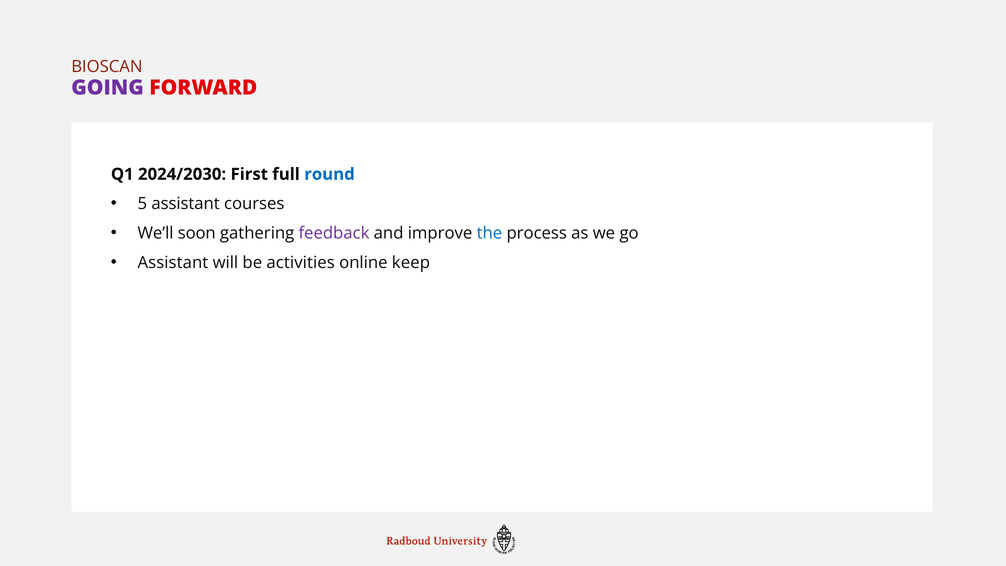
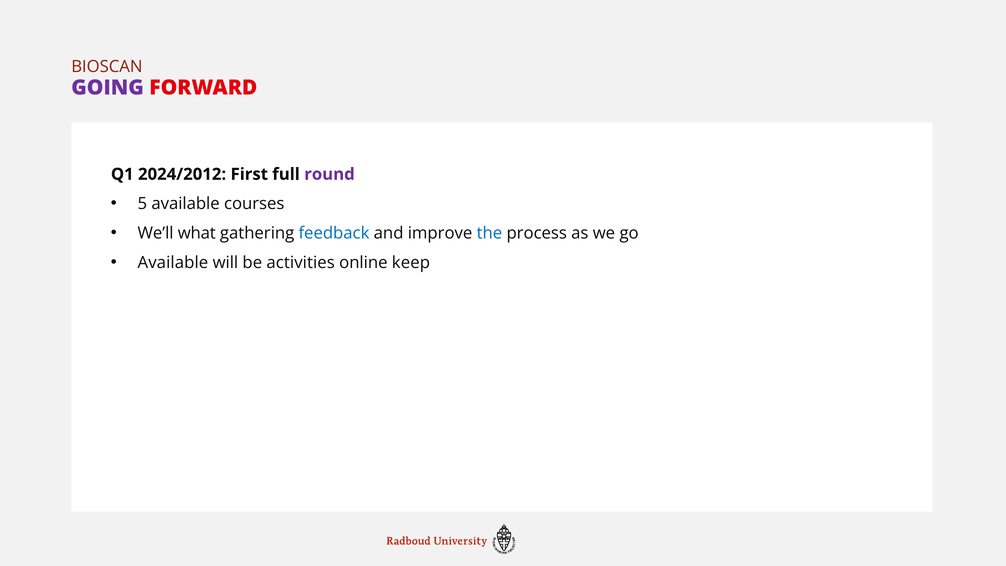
2024/2030: 2024/2030 -> 2024/2012 (182, 174)
round colour: blue -> purple (329, 174)
5 assistant: assistant -> available (186, 204)
soon: soon -> what (197, 233)
feedback colour: purple -> blue (334, 233)
Assistant: Assistant -> Available (173, 263)
